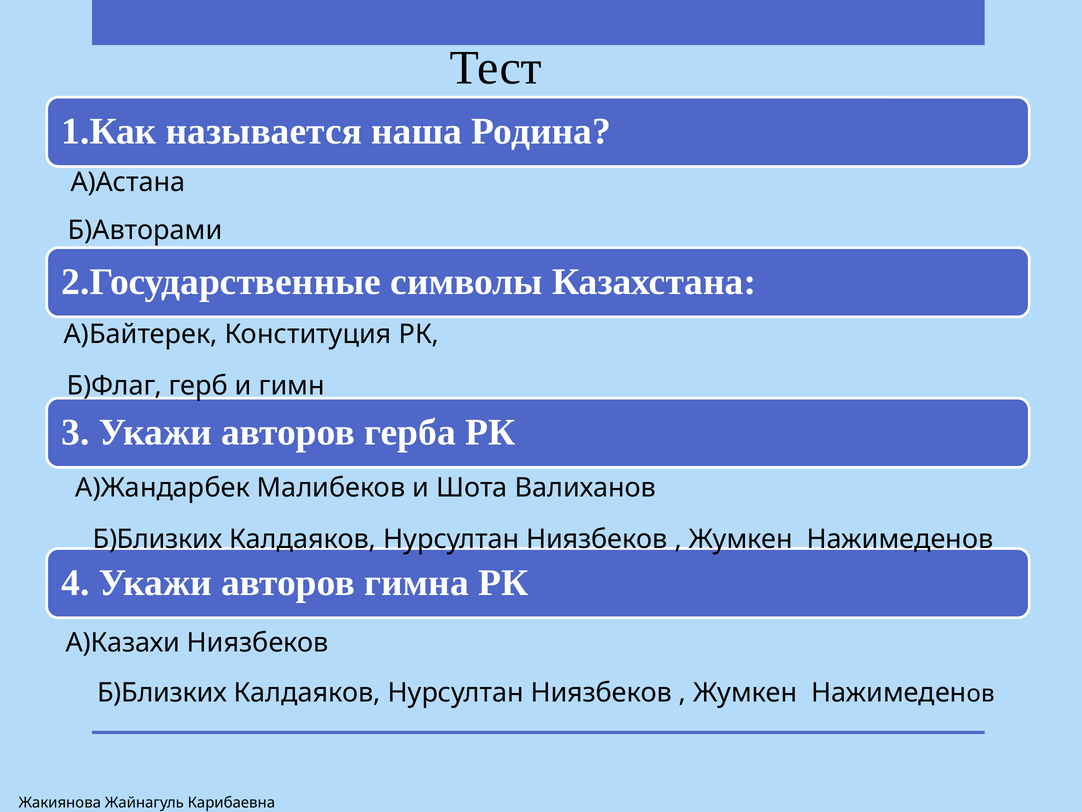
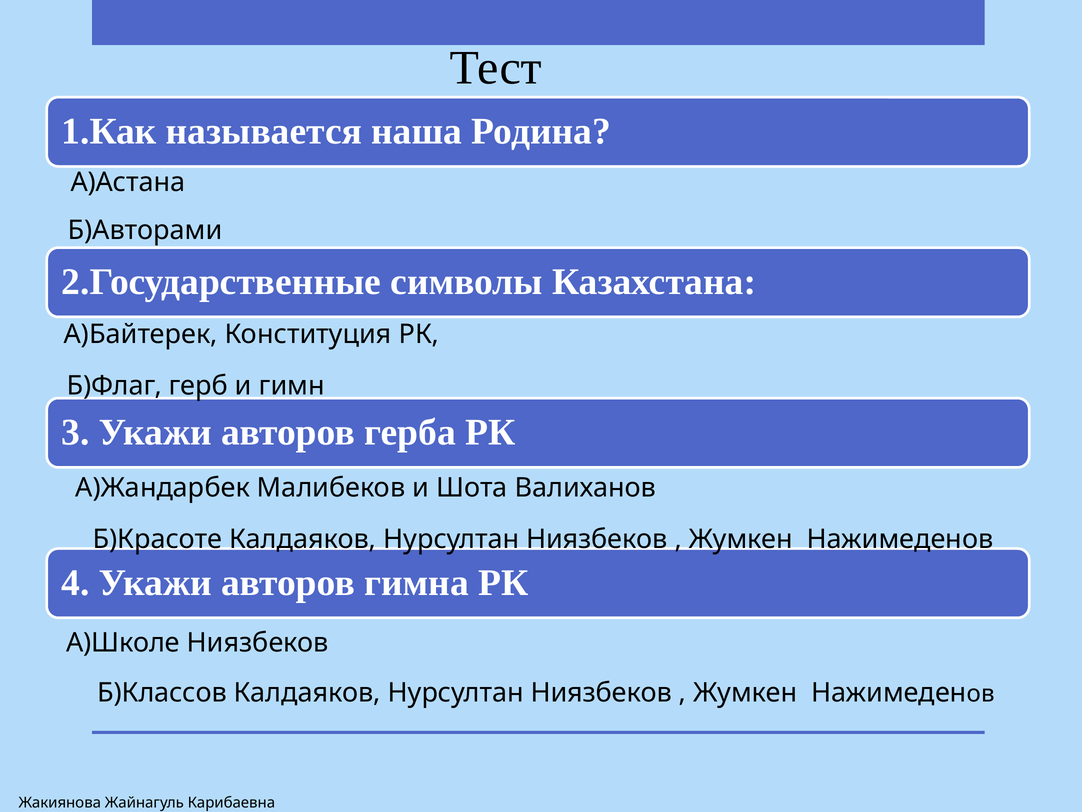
Б)Близких: Б)Близких -> Б)Красоте (158, 539)
А)Казахи: А)Казахи -> А)Школе (123, 642)
Б)Близких: Б)Близких -> Б)Классов (162, 692)
